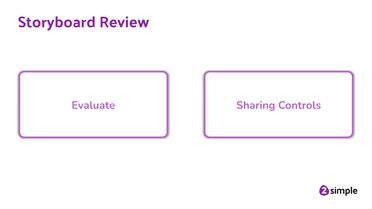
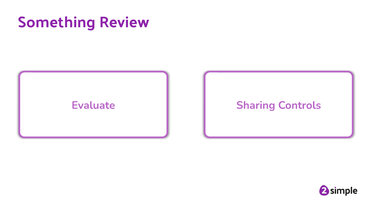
Storyboard: Storyboard -> Something (57, 22)
